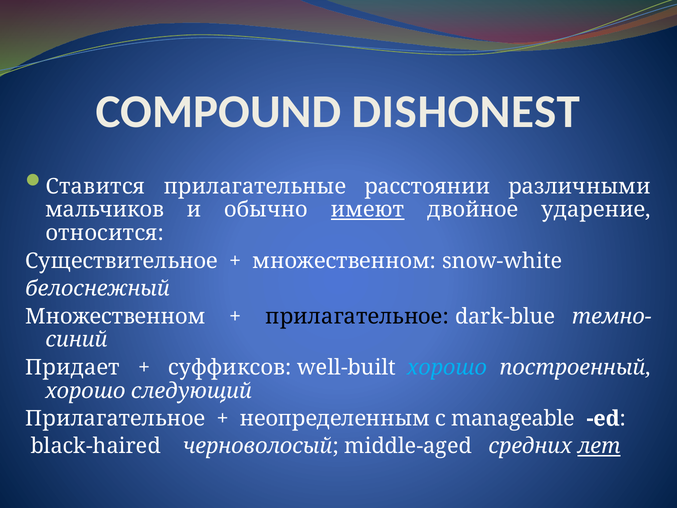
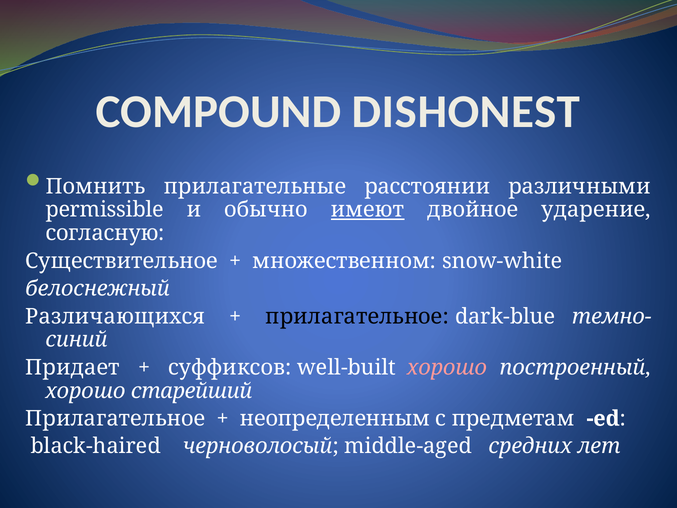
Ставится: Ставится -> Помнить (96, 186)
мальчиков: мальчиков -> permissible (105, 210)
относится: относится -> согласную (105, 233)
Множественном: Множественном -> Различающихся (115, 316)
хорошо colour: light blue -> pink (447, 367)
следующий: следующий -> старейший (192, 391)
manageable: manageable -> предметам (513, 418)
лет underline: present -> none (599, 446)
